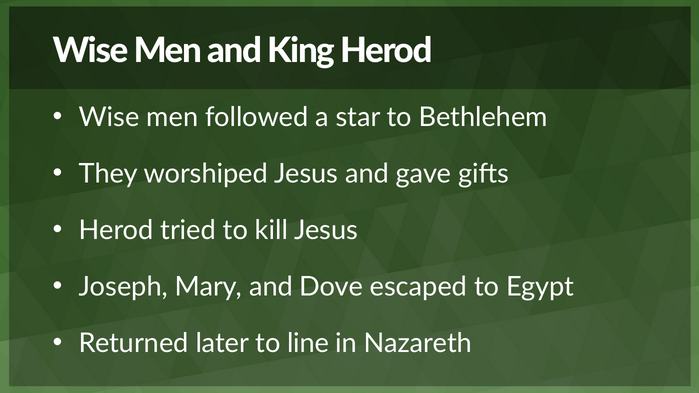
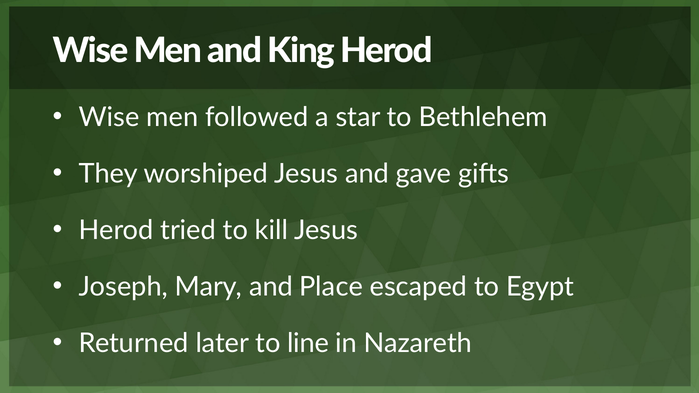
Dove: Dove -> Place (331, 287)
